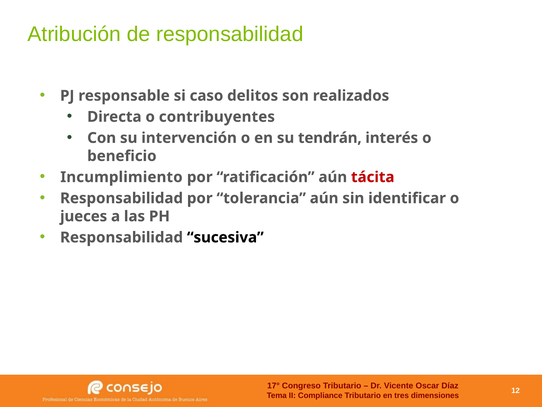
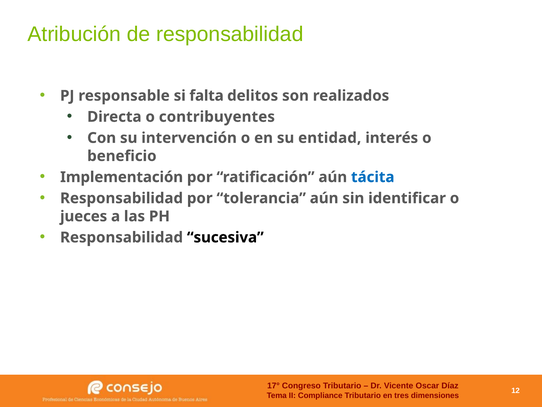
caso: caso -> falta (207, 96)
tendrán: tendrán -> entidad (330, 138)
Incumplimiento: Incumplimiento -> Implementación (122, 177)
tácita colour: red -> blue (373, 177)
